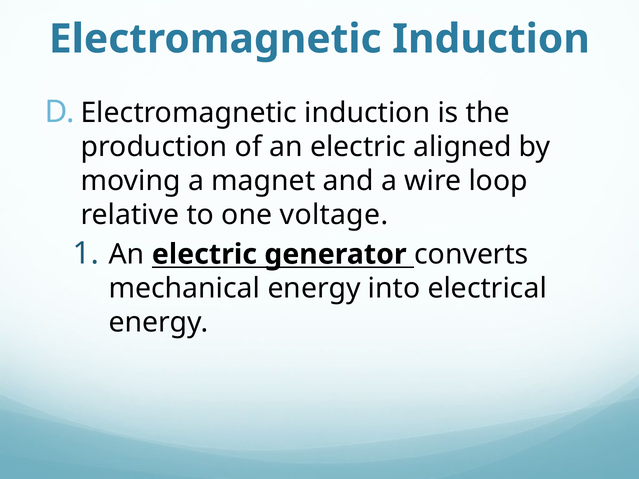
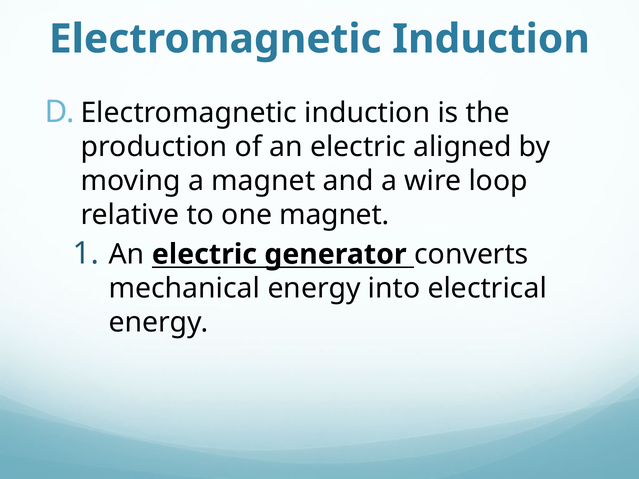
one voltage: voltage -> magnet (334, 215)
